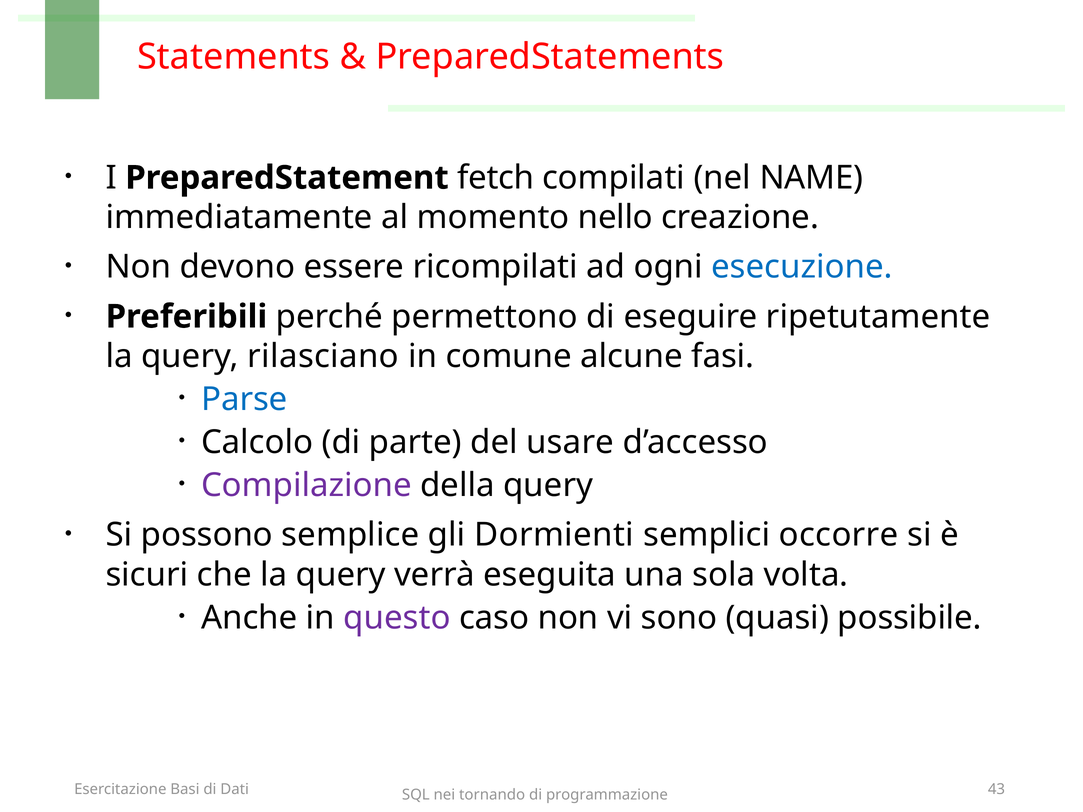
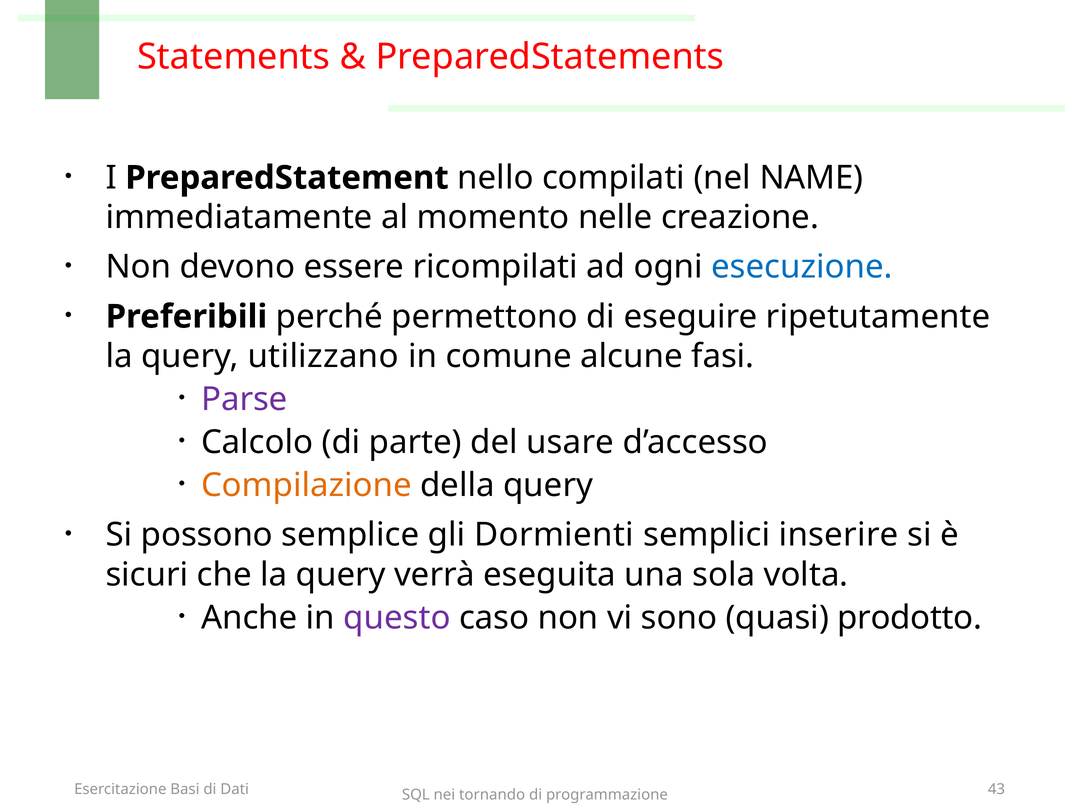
fetch: fetch -> nello (495, 178)
nello: nello -> nelle (615, 218)
rilasciano: rilasciano -> utilizzano (323, 356)
Parse colour: blue -> purple (244, 400)
Compilazione colour: purple -> orange (306, 486)
occorre: occorre -> inserire (839, 535)
possibile: possibile -> prodotto (910, 618)
